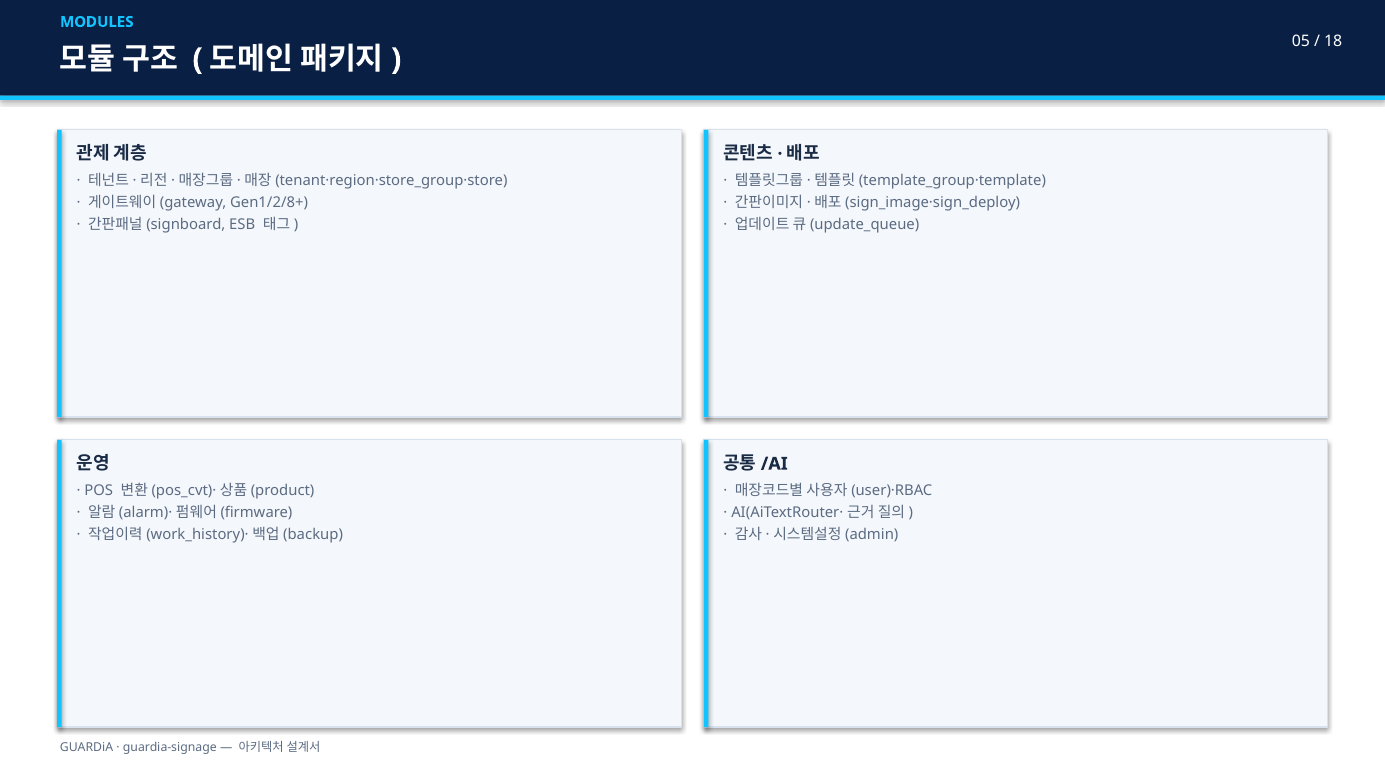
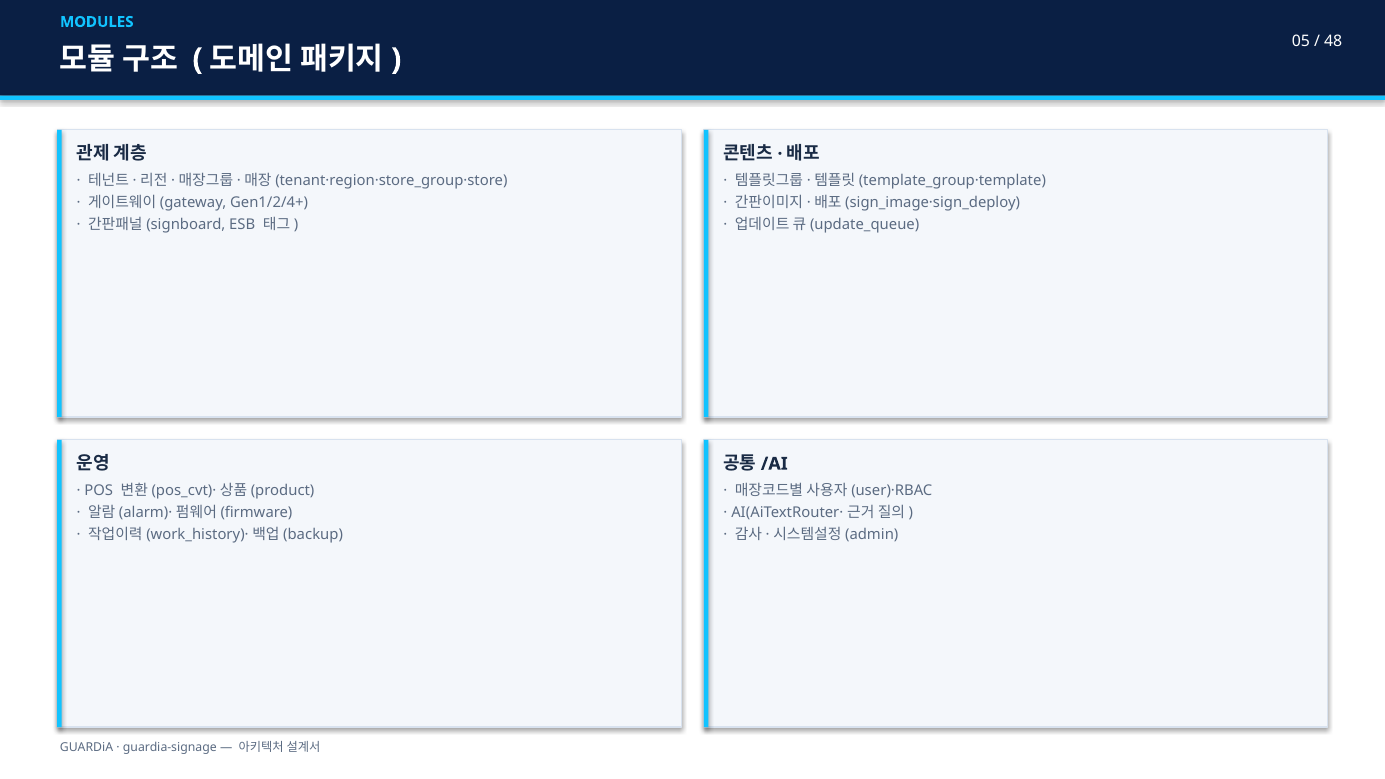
18: 18 -> 48 (1333, 41)
Gen1/2/8+: Gen1/2/8+ -> Gen1/2/4+ (269, 203)
